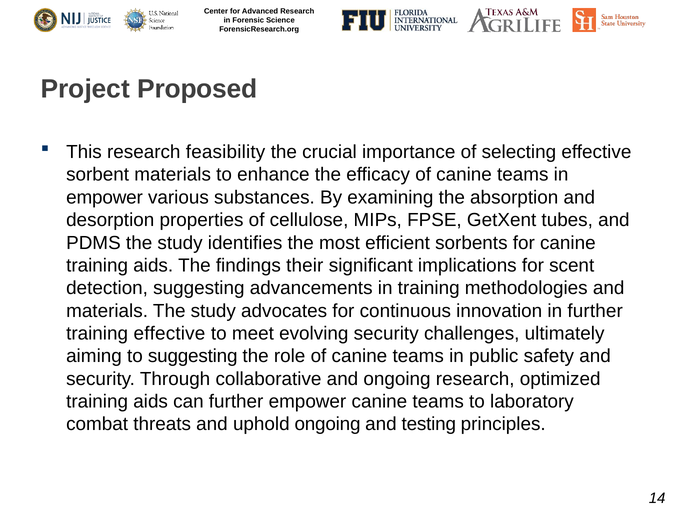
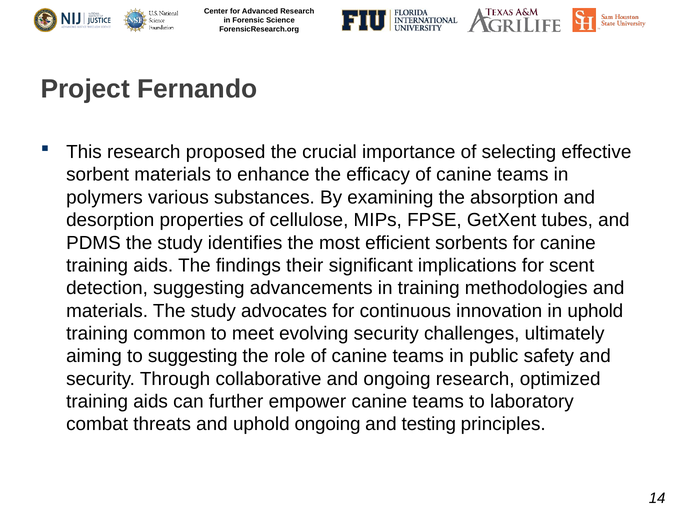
Proposed: Proposed -> Fernando (197, 89)
feasibility: feasibility -> proposed (226, 152)
empower: empower -> polymers (104, 197)
in further: further -> uphold (595, 310)
training effective: effective -> common (170, 333)
